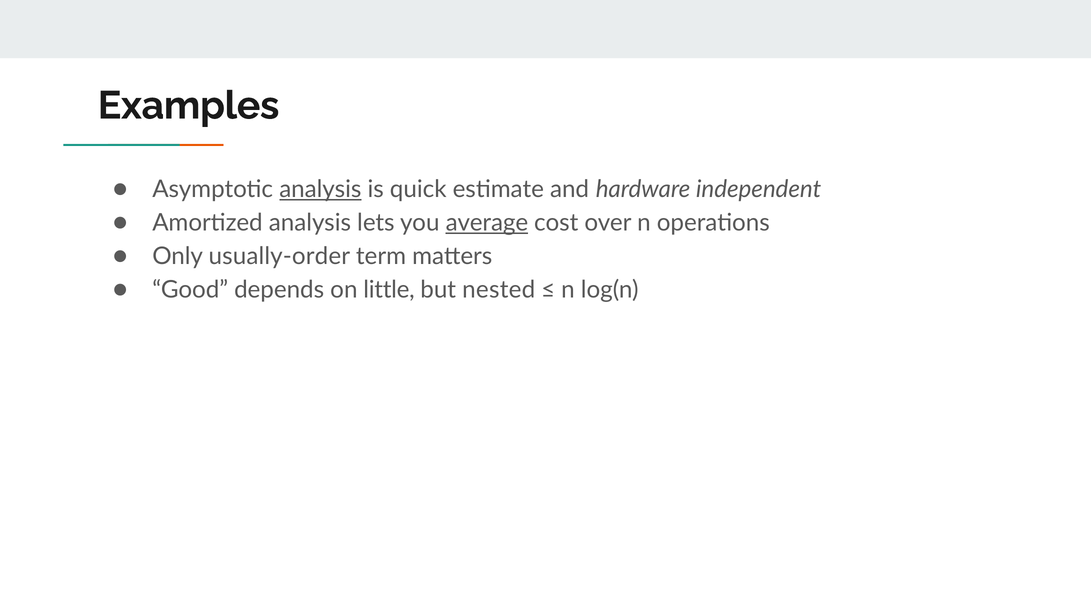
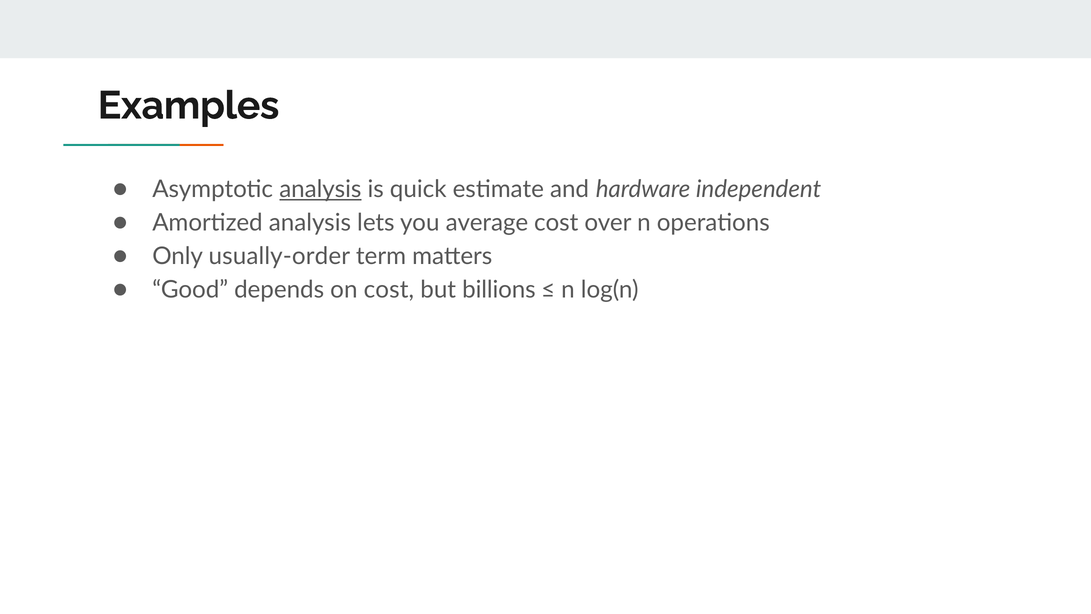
average underline: present -> none (487, 223)
on little: little -> cost (389, 289)
nested: nested -> billions (499, 289)
